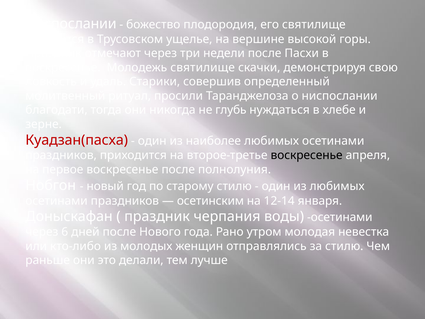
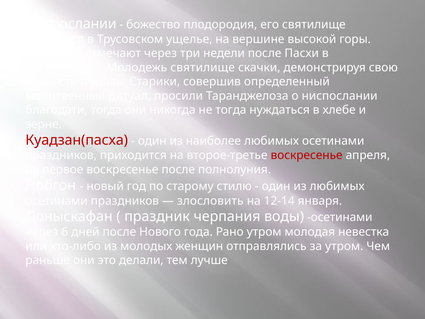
не глубь: глубь -> тогда (231, 110)
воскресенье colour: black -> red (307, 155)
осетинским: осетинским -> злословить (210, 201)
за стилю: стилю -> утром (344, 246)
